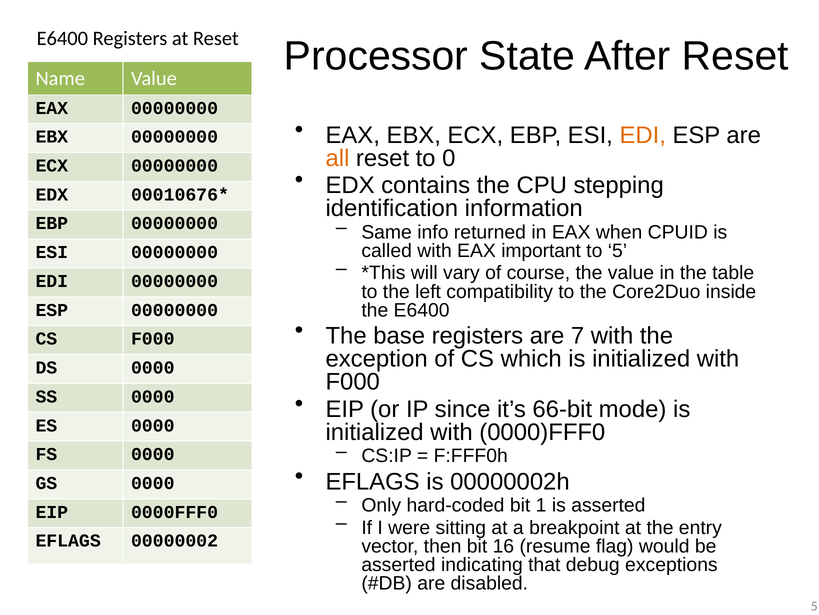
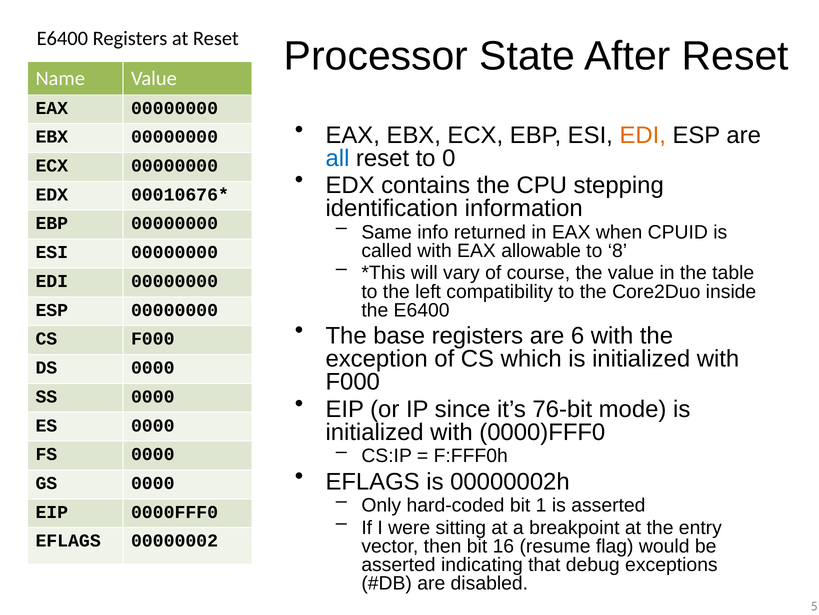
all colour: orange -> blue (338, 158)
important: important -> allowable (541, 251)
to 5: 5 -> 8 (617, 251)
7: 7 -> 6 (578, 336)
66-bit: 66-bit -> 76-bit (562, 409)
